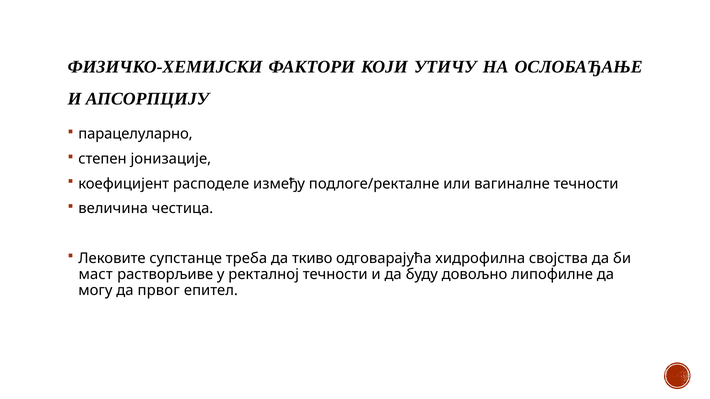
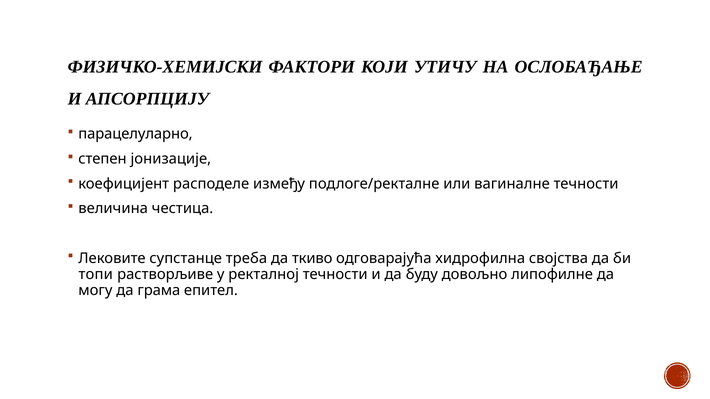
маст: маст -> топи (96, 274)
првог: првог -> грама (159, 290)
